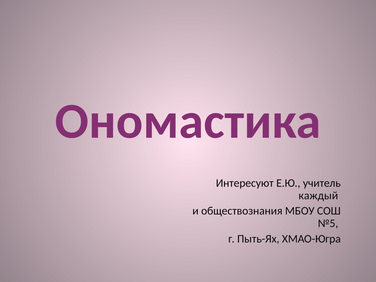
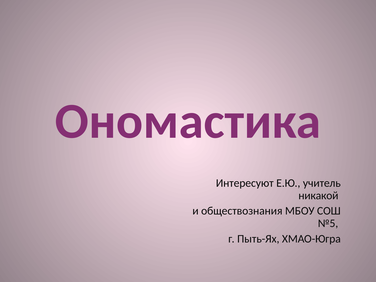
каждый: каждый -> никакой (318, 196)
